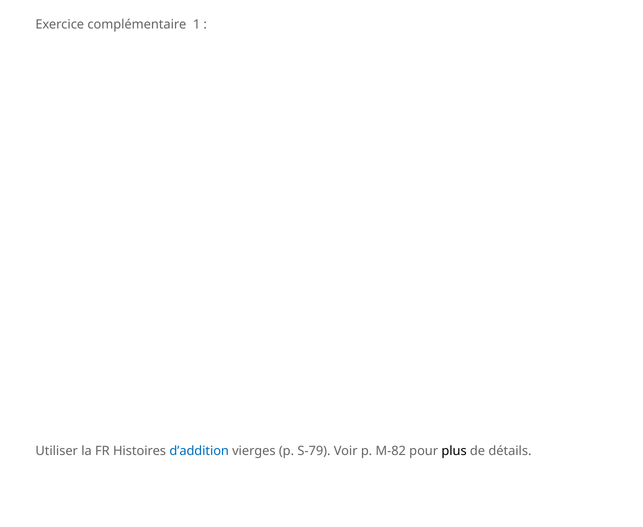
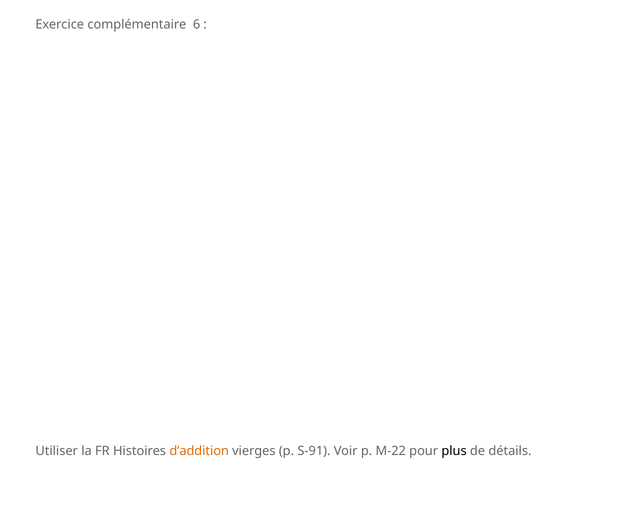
1: 1 -> 6 (197, 24)
d’addition colour: blue -> orange (199, 451)
S-79: S-79 -> S-91 (314, 451)
M-82: M-82 -> M-22 (391, 451)
